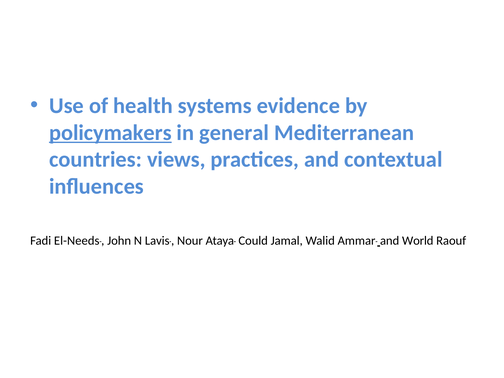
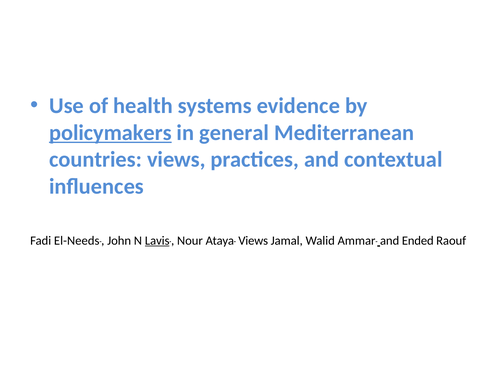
Lavis underline: none -> present (157, 241)
Ataya Could: Could -> Views (253, 241)
World: World -> Ended (418, 241)
